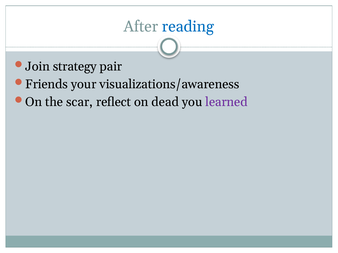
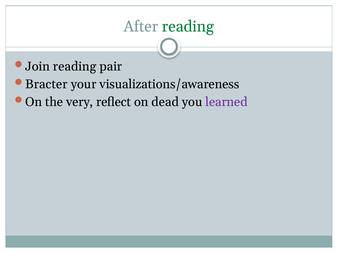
reading colour: blue -> green (188, 27)
Join strategy: strategy -> reading (75, 67)
Friends: Friends -> Bracter (46, 84)
scar: scar -> very (80, 102)
